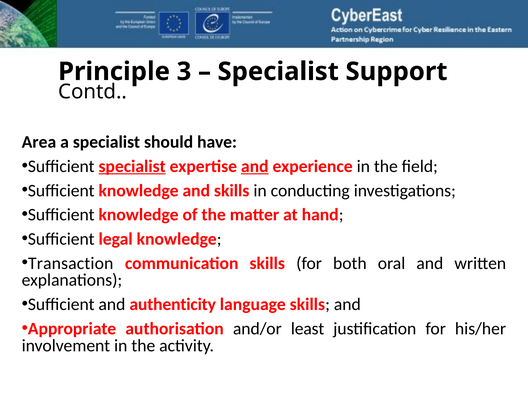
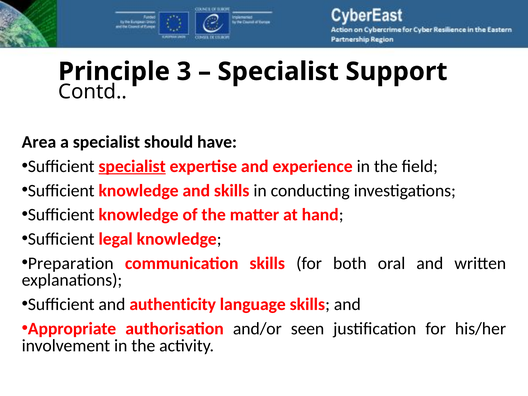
and underline: present -> none (255, 166)
Transaction: Transaction -> Preparation (71, 263)
least: least -> seen (308, 329)
